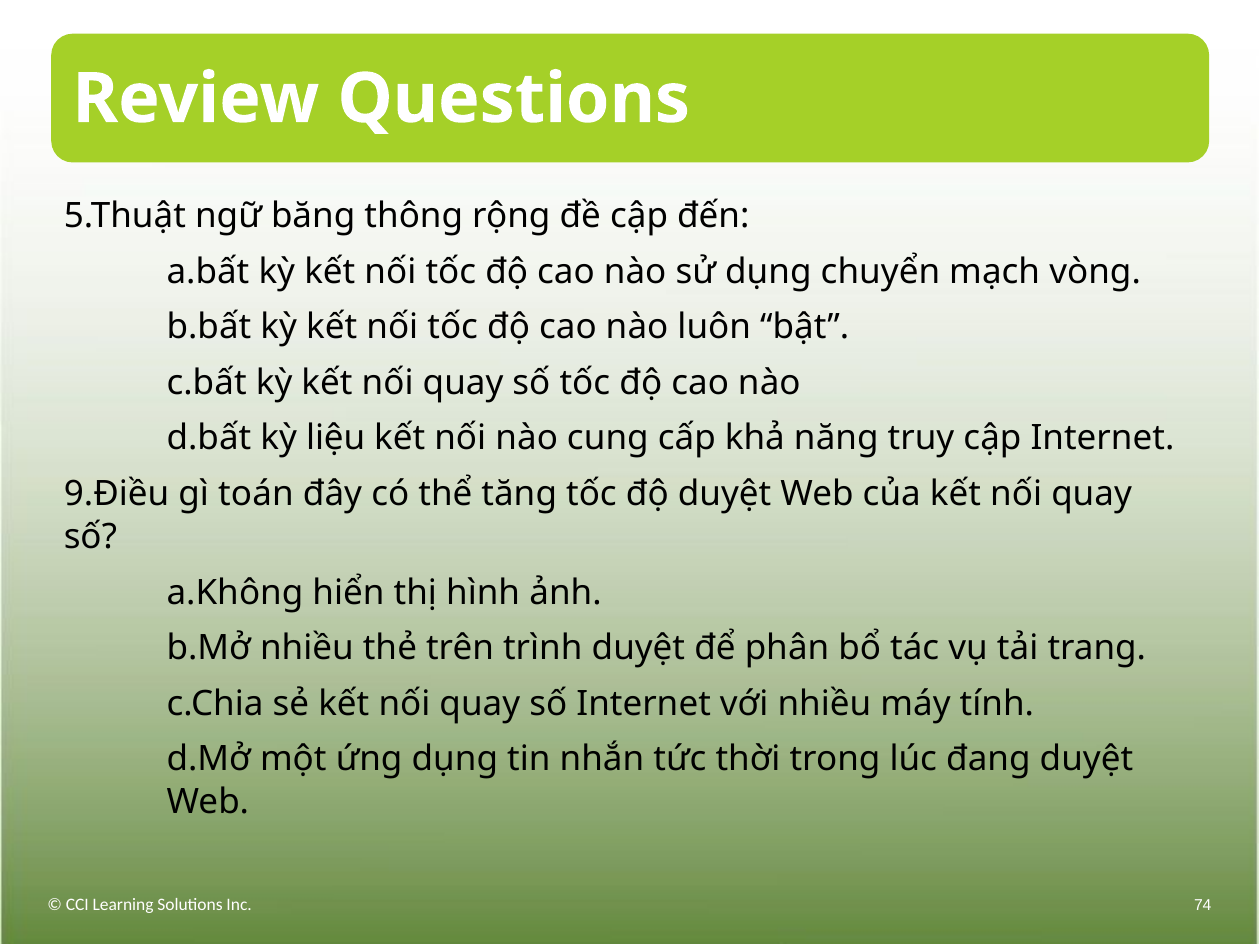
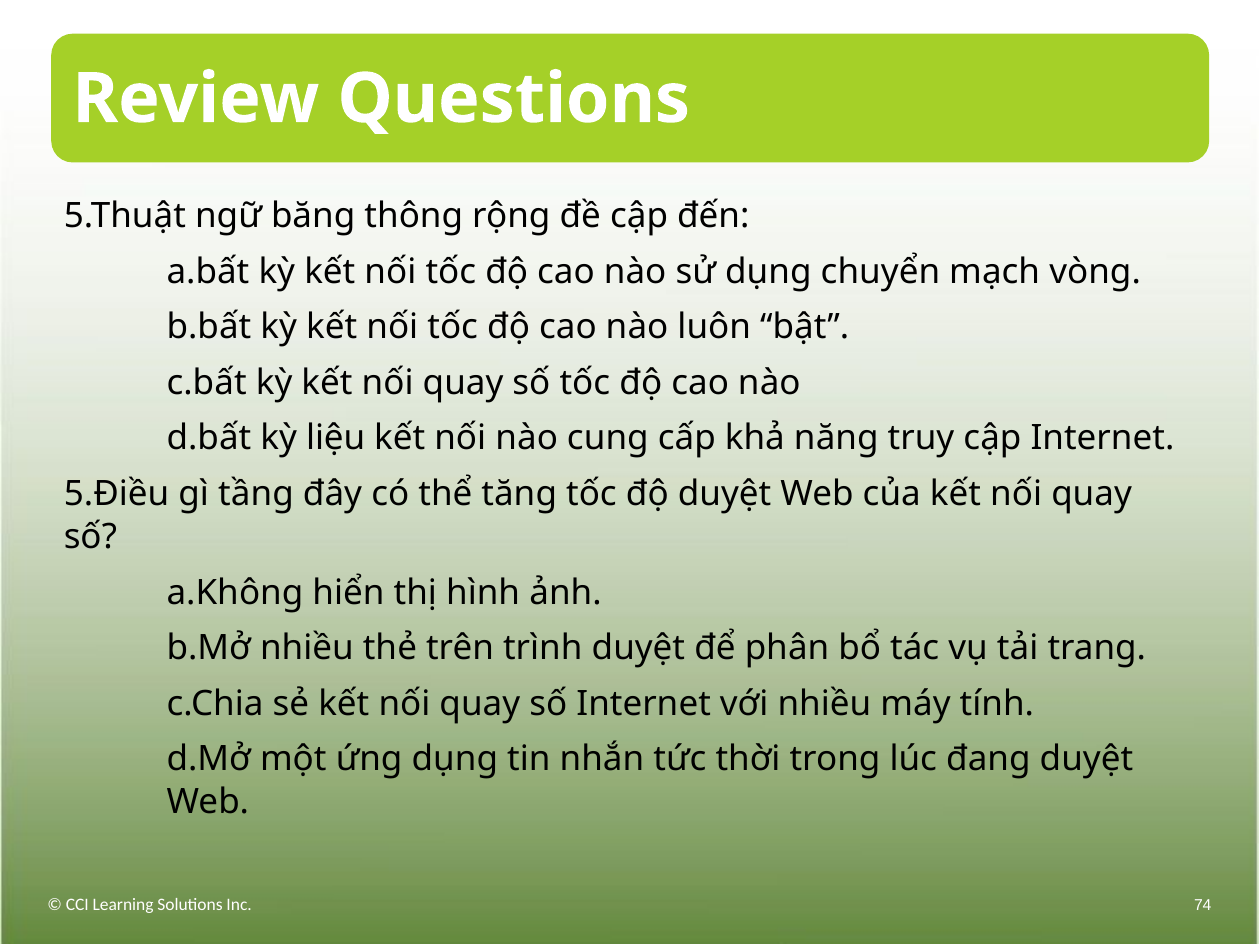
9.Điều: 9.Điều -> 5.Điều (117, 494)
toán: toán -> tầng (256, 494)
